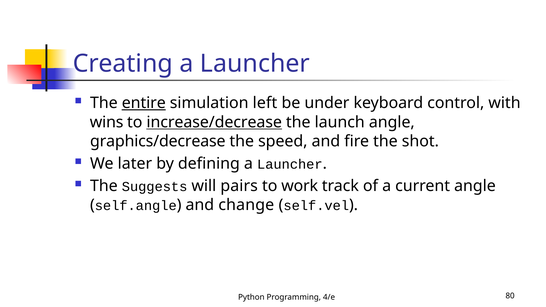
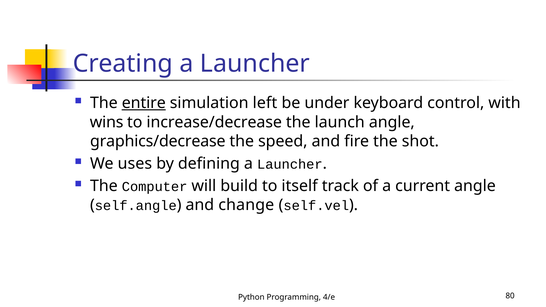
increase/decrease underline: present -> none (214, 122)
later: later -> uses (135, 164)
Suggests: Suggests -> Computer (155, 187)
pairs: pairs -> build (239, 186)
work: work -> itself (300, 186)
